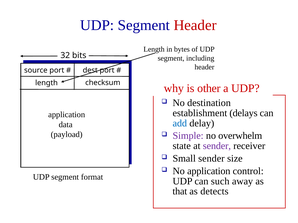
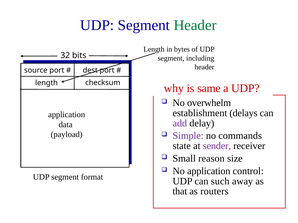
Header colour: red -> green (195, 25)
other: other -> same (209, 89)
destination: destination -> overwhelm (209, 103)
add colour: blue -> purple (180, 123)
overwhelm: overwhelm -> commands (240, 136)
Small sender: sender -> reason (211, 159)
detects: detects -> routers (214, 192)
